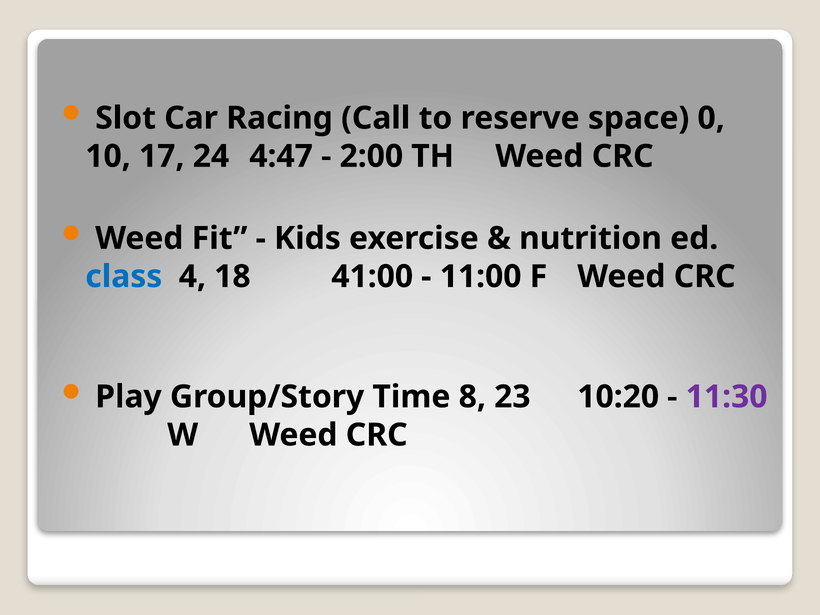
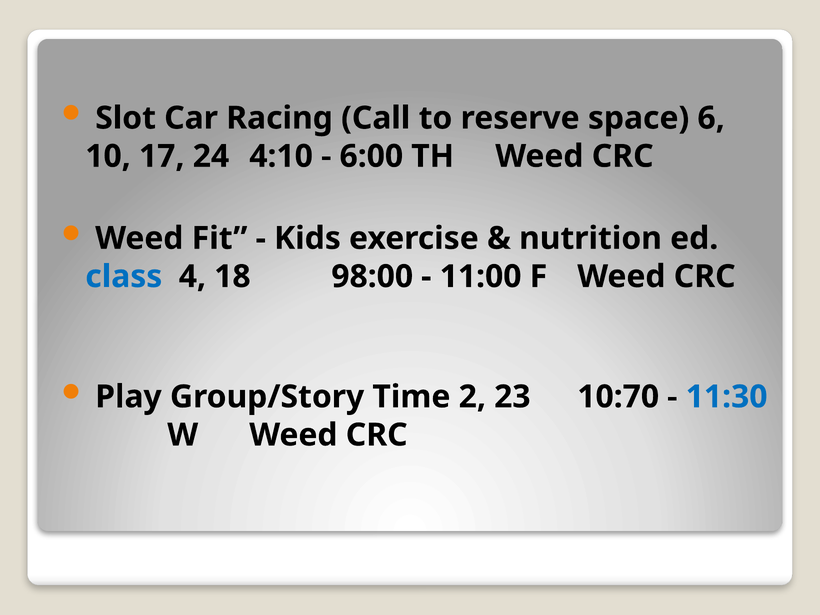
0: 0 -> 6 (711, 118)
4:47: 4:47 -> 4:10 (281, 156)
2:00: 2:00 -> 6:00 (371, 156)
41:00: 41:00 -> 98:00 (372, 277)
8: 8 -> 2 (472, 397)
10:20: 10:20 -> 10:70 (618, 397)
11:30 colour: purple -> blue (727, 397)
